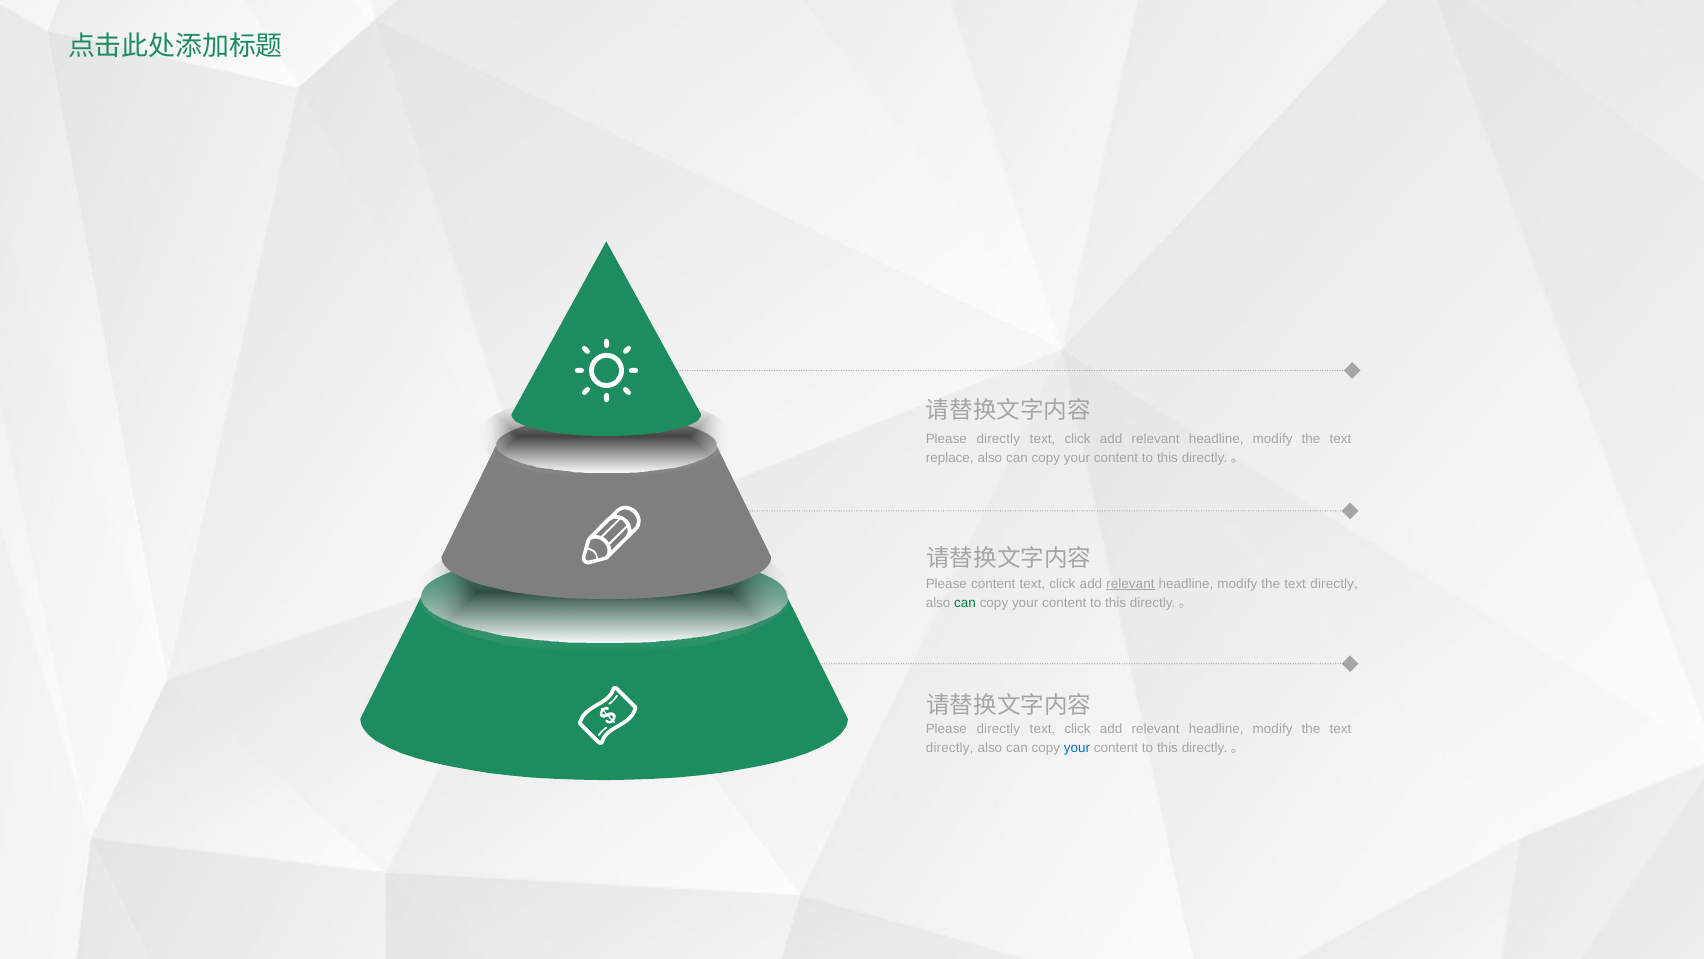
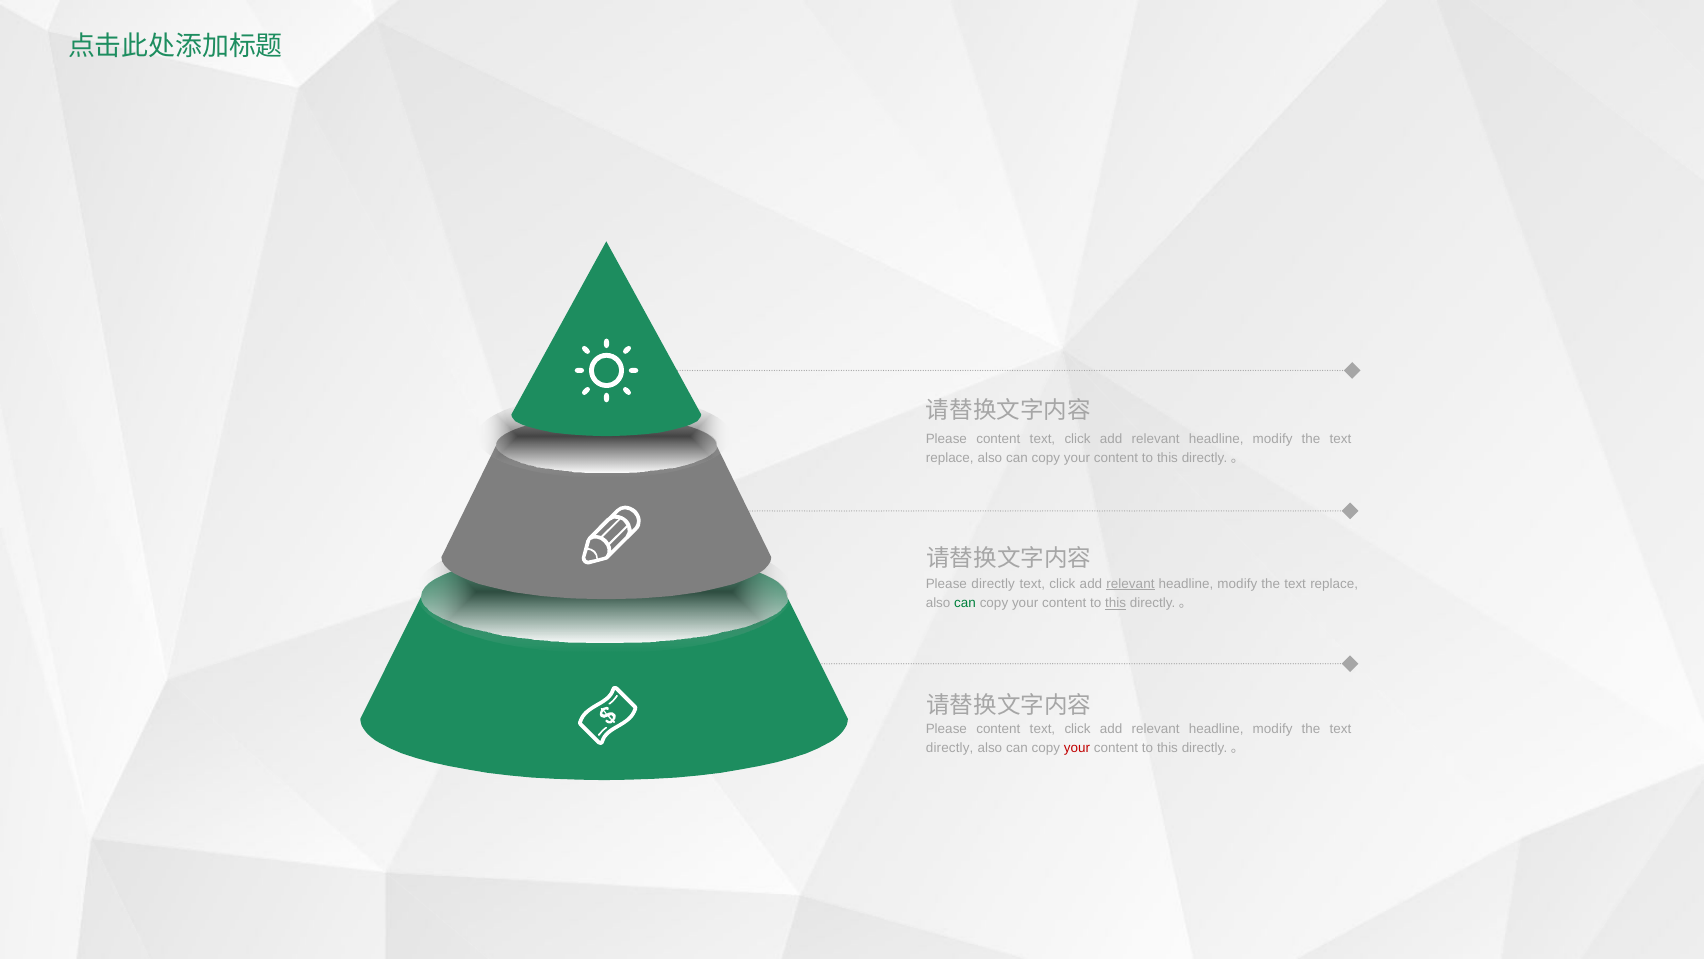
directly: directly -> content (998, 439)
Please content: content -> directly (993, 583)
directly: directly -> replace (1334, 583)
this underline: none -> present (1116, 603)
directly: directly -> content (998, 728)
your colour: blue -> red (1077, 748)
